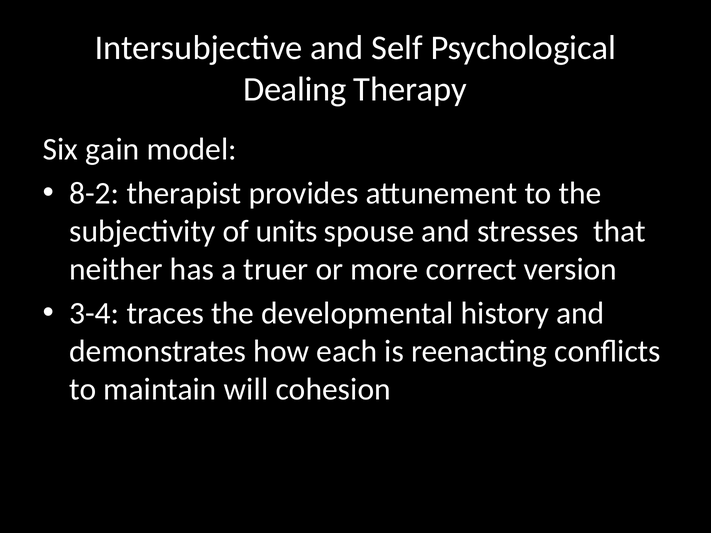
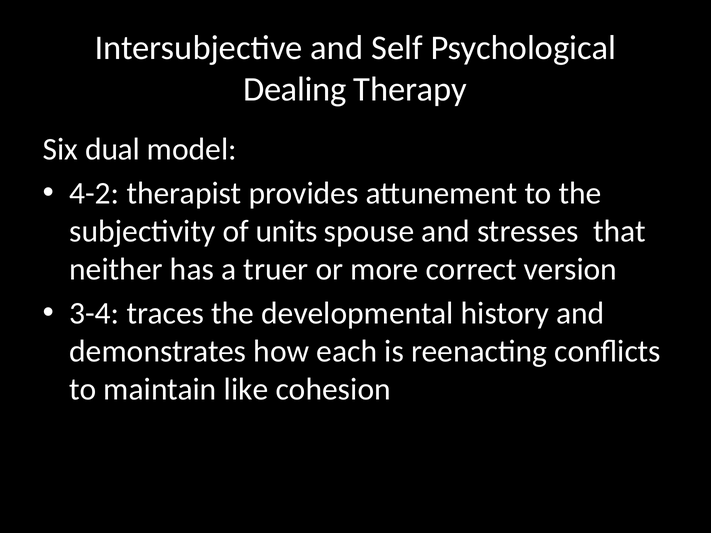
gain: gain -> dual (113, 149)
8-2: 8-2 -> 4-2 (94, 193)
will: will -> like (246, 390)
